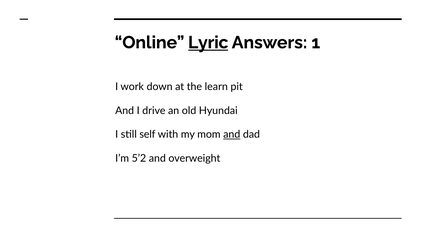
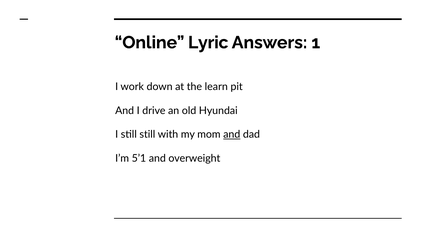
Lyric underline: present -> none (208, 42)
still self: self -> still (147, 134)
5’2: 5’2 -> 5’1 (139, 158)
